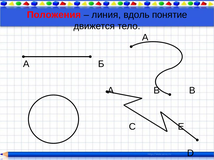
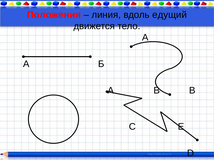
понятие: понятие -> едущий (170, 15)
